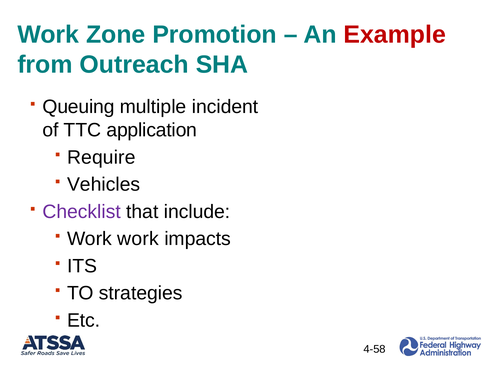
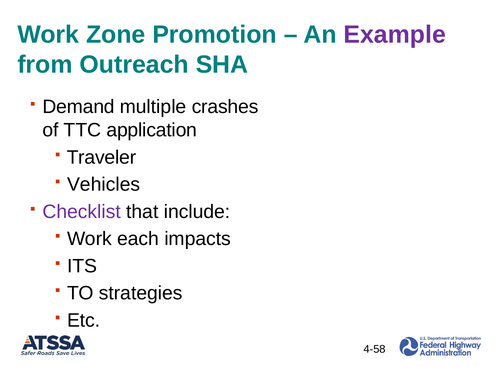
Example colour: red -> purple (395, 35)
Queuing: Queuing -> Demand (79, 107)
incident: incident -> crashes (225, 107)
Require: Require -> Traveler (102, 157)
Work work: work -> each (138, 239)
